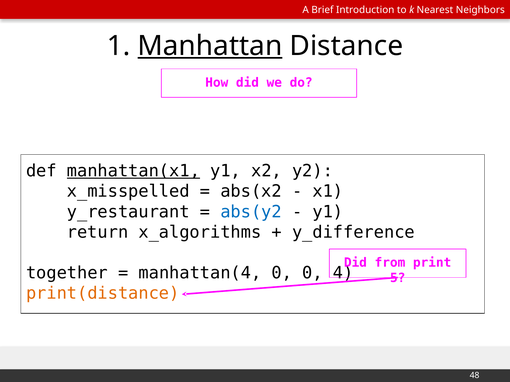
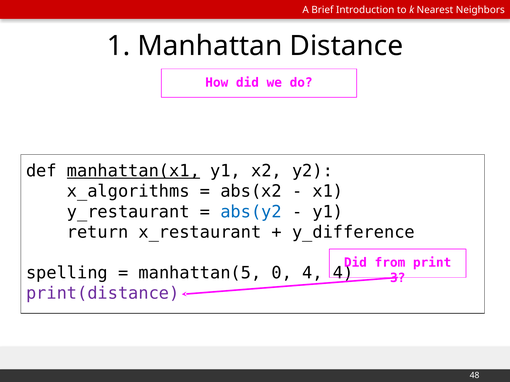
Manhattan underline: present -> none (210, 46)
x_misspelled: x_misspelled -> x_algorithms (128, 192)
x_algorithms: x_algorithms -> x_restaurant (200, 232)
together: together -> spelling (67, 273)
manhattan(4: manhattan(4 -> manhattan(5 (200, 273)
0 0: 0 -> 4 (313, 273)
5: 5 -> 3 (398, 278)
print(distance colour: orange -> purple (103, 294)
